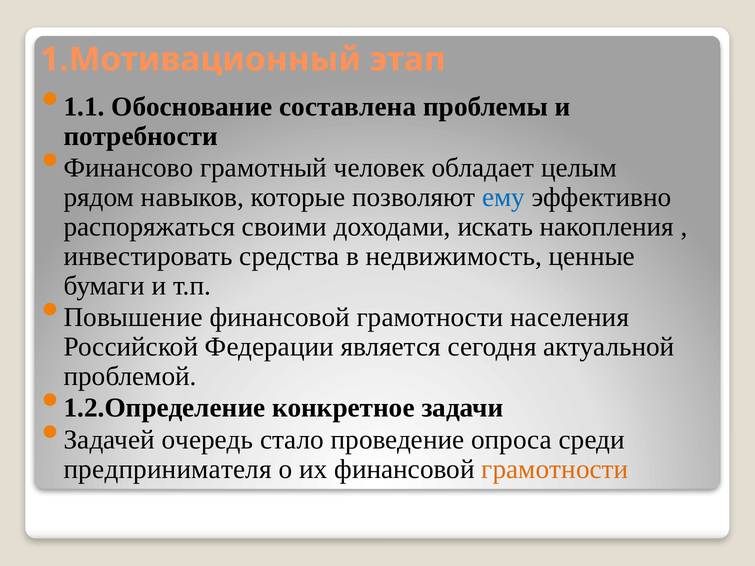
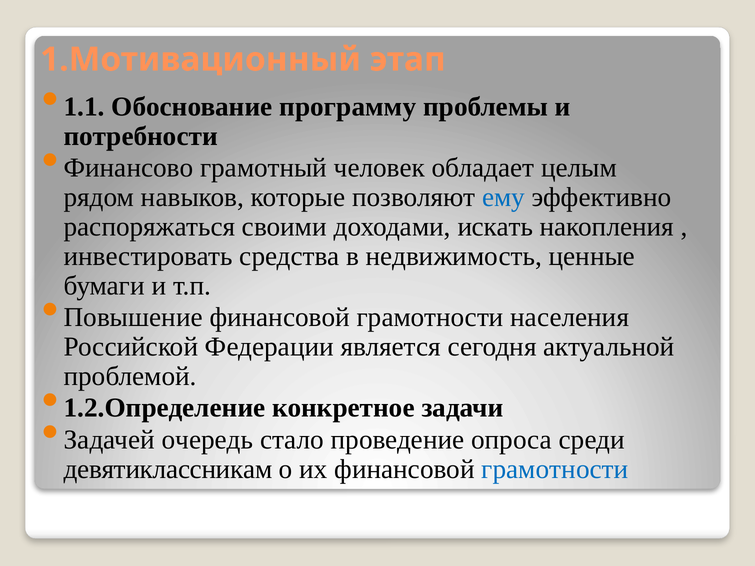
составлена: составлена -> программу (348, 107)
предпринимателя: предпринимателя -> девятиклассникам (168, 469)
грамотности colour: orange -> blue (555, 469)
